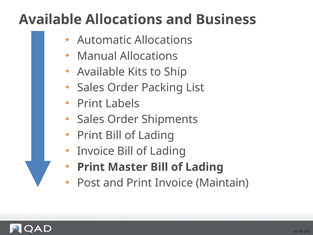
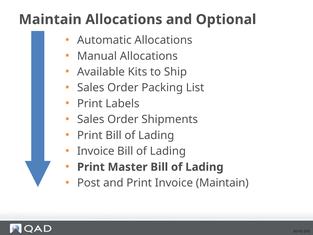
Available: Available -> Maintain (50, 19)
Business: Business -> Optional (226, 19)
